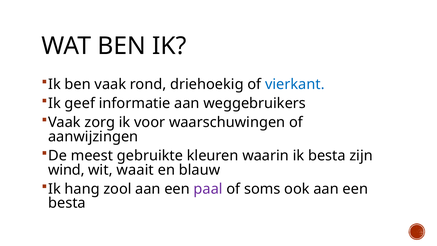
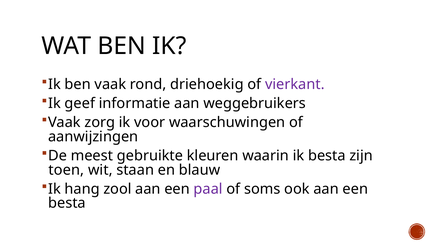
vierkant colour: blue -> purple (295, 84)
wind: wind -> toen (66, 170)
waait: waait -> staan (135, 170)
